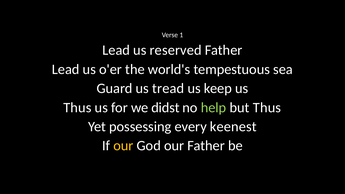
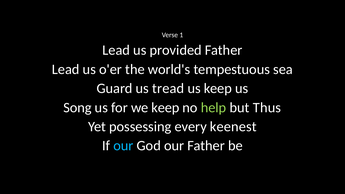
reserved: reserved -> provided (176, 50)
Thus: Thus -> Song (77, 108)
we didst: didst -> keep (165, 108)
our colour: yellow -> light blue (123, 146)
